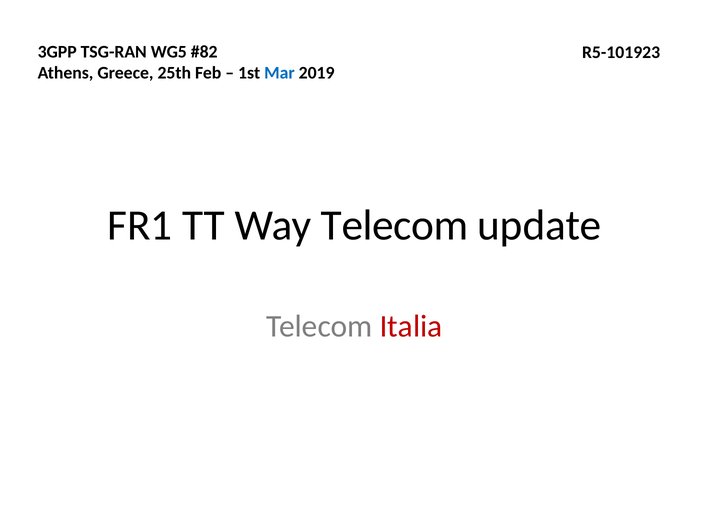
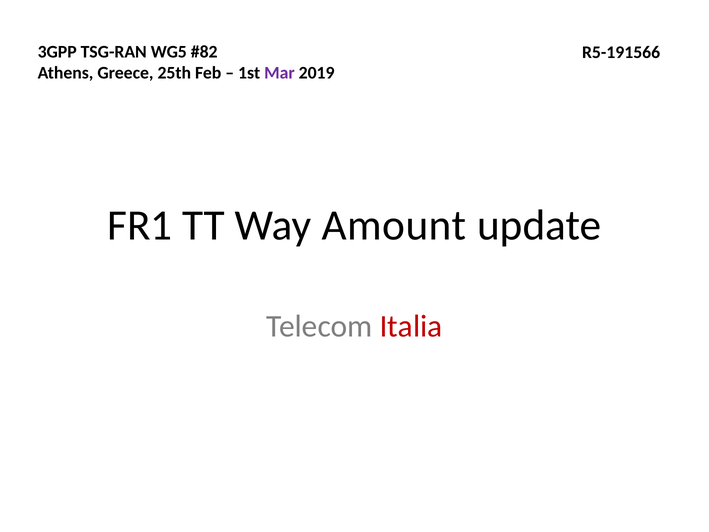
R5-101923: R5-101923 -> R5-191566 (621, 52)
Mar colour: blue -> purple (279, 73)
Way Telecom: Telecom -> Amount (394, 225)
